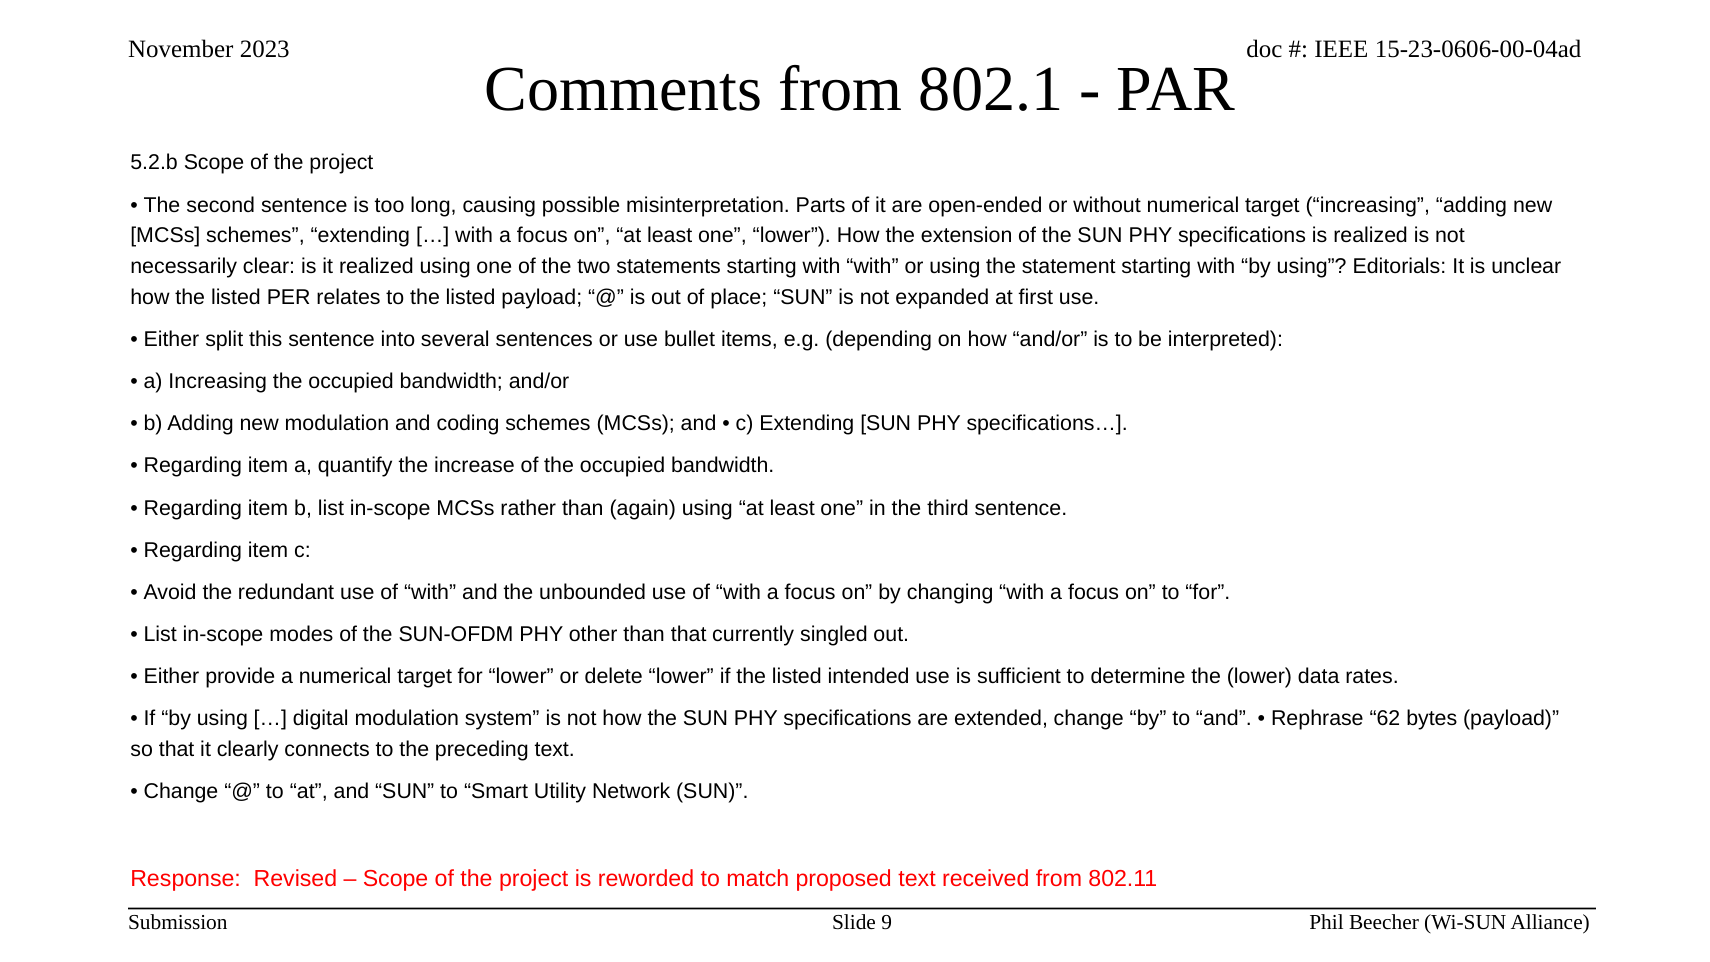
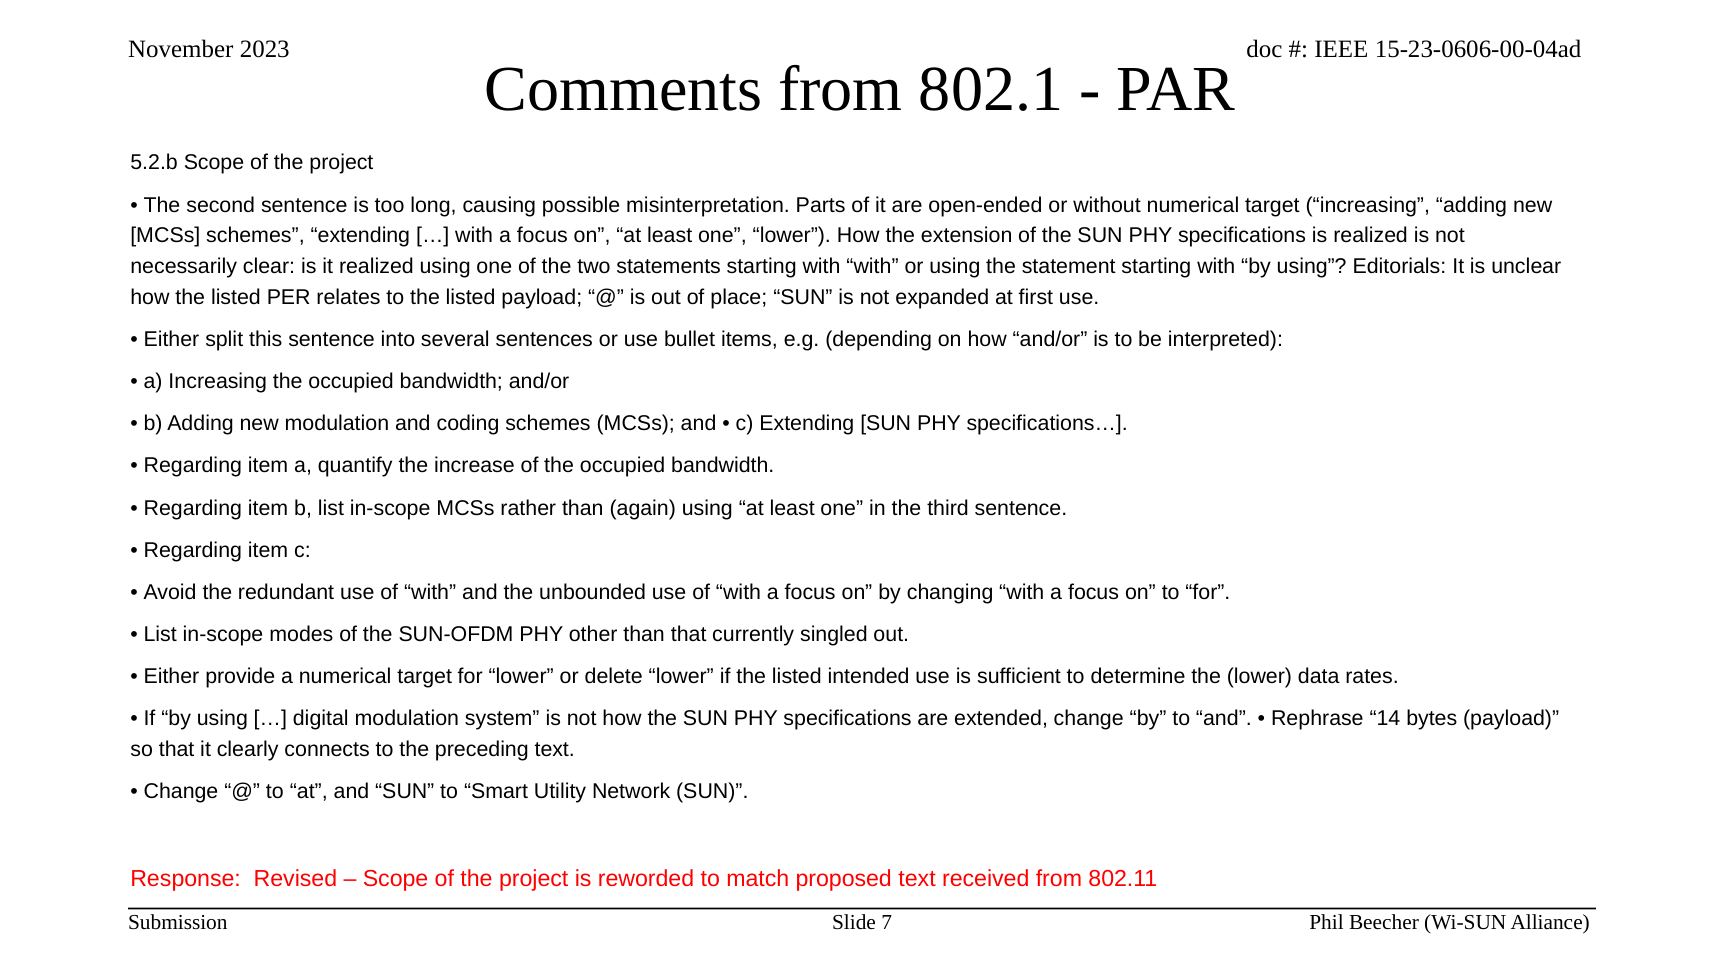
62: 62 -> 14 (1385, 719)
9: 9 -> 7 (887, 923)
